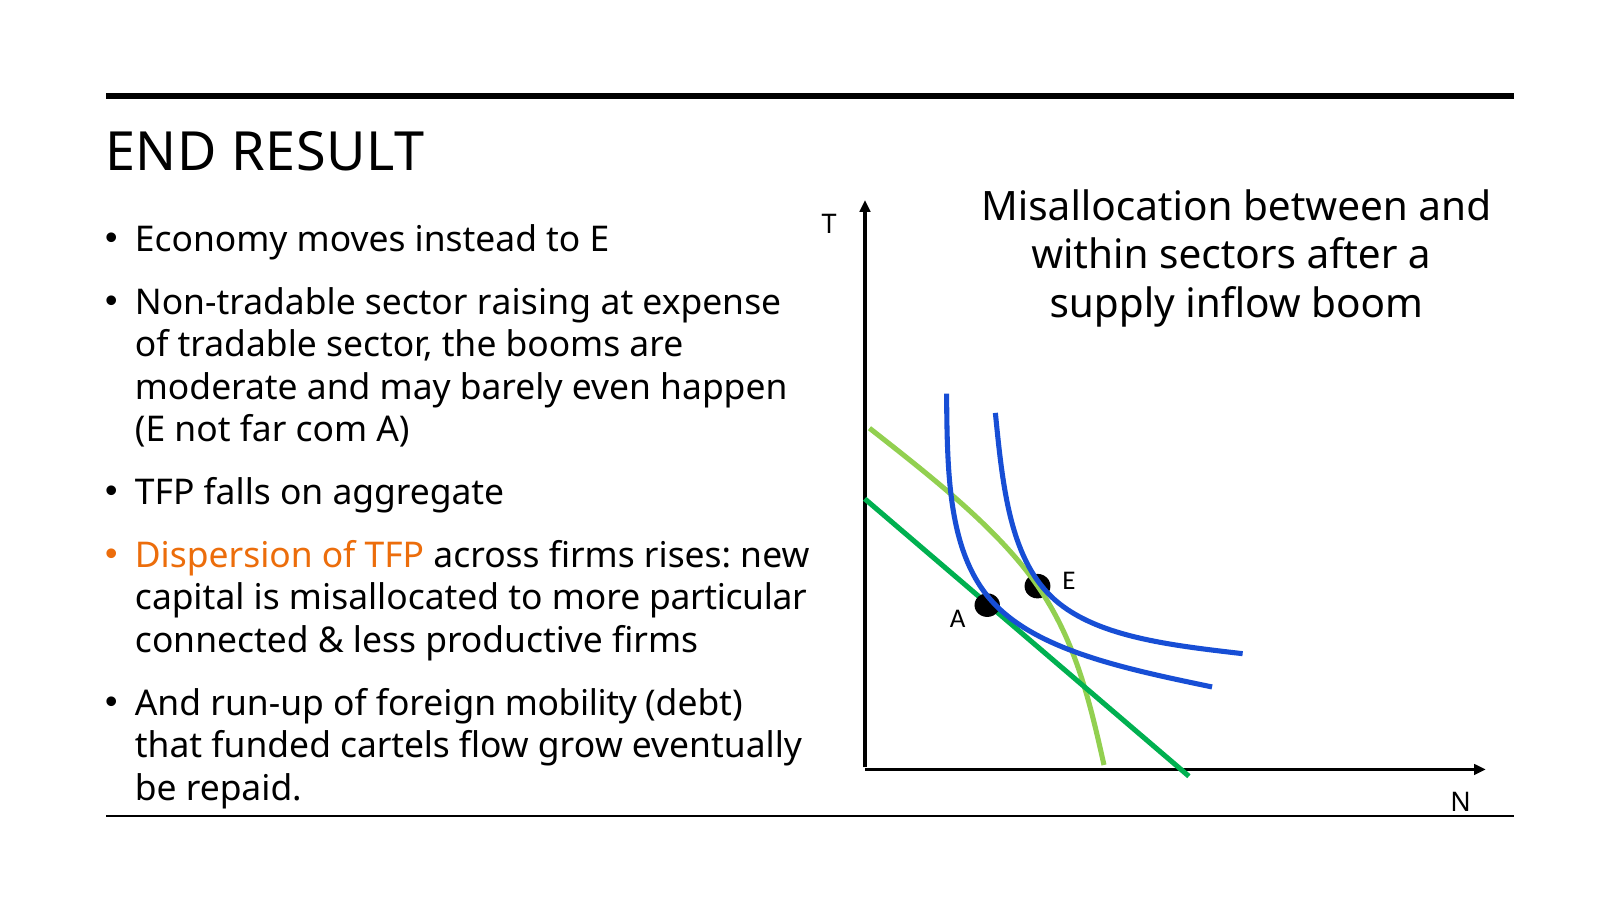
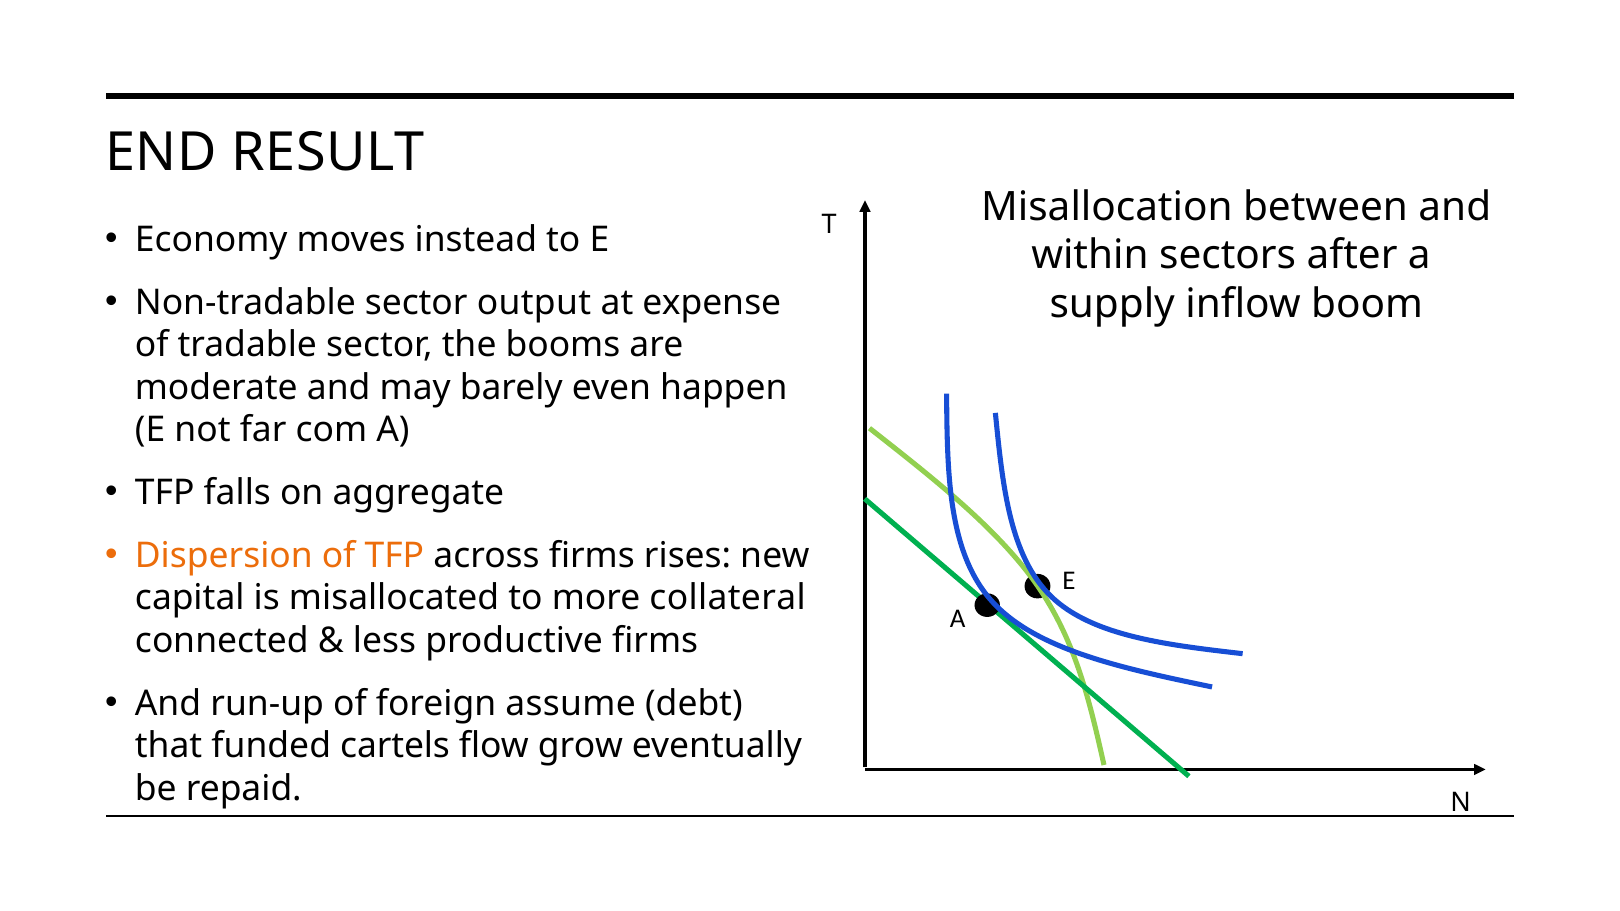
raising: raising -> output (534, 303)
particular: particular -> collateral (728, 598)
mobility: mobility -> assume (571, 704)
